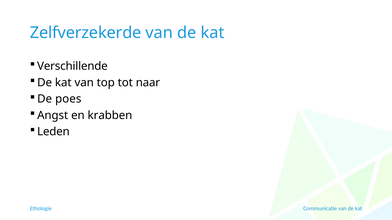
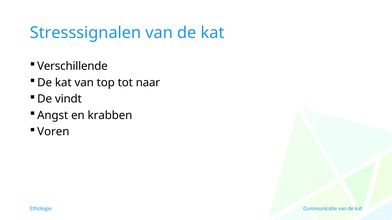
Zelfverzekerde: Zelfverzekerde -> Stresssignalen (86, 33)
poes: poes -> vindt (68, 99)
Leden: Leden -> Voren (53, 132)
